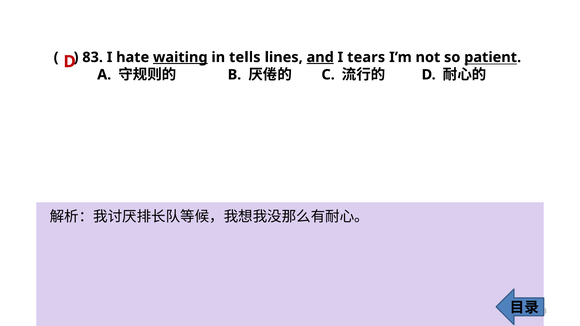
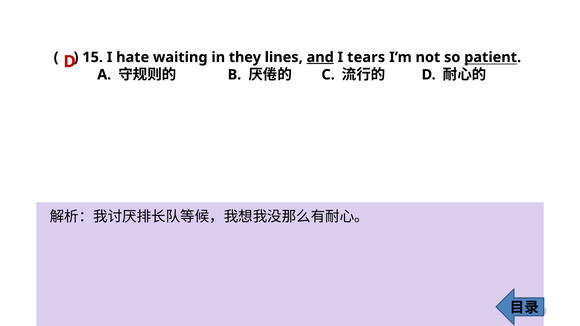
83: 83 -> 15 (93, 57)
waiting underline: present -> none (180, 57)
tells: tells -> they (245, 57)
